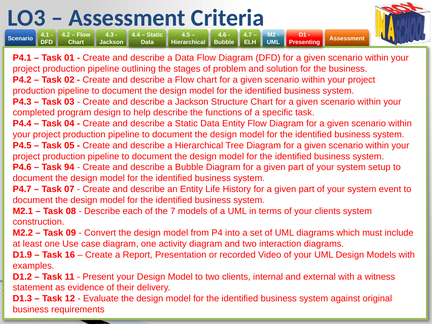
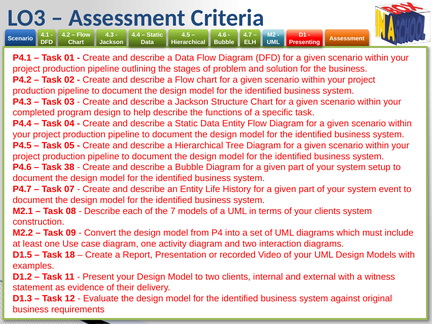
94: 94 -> 38 (69, 167)
D1.9: D1.9 -> D1.5 (22, 255)
16: 16 -> 18 (70, 255)
